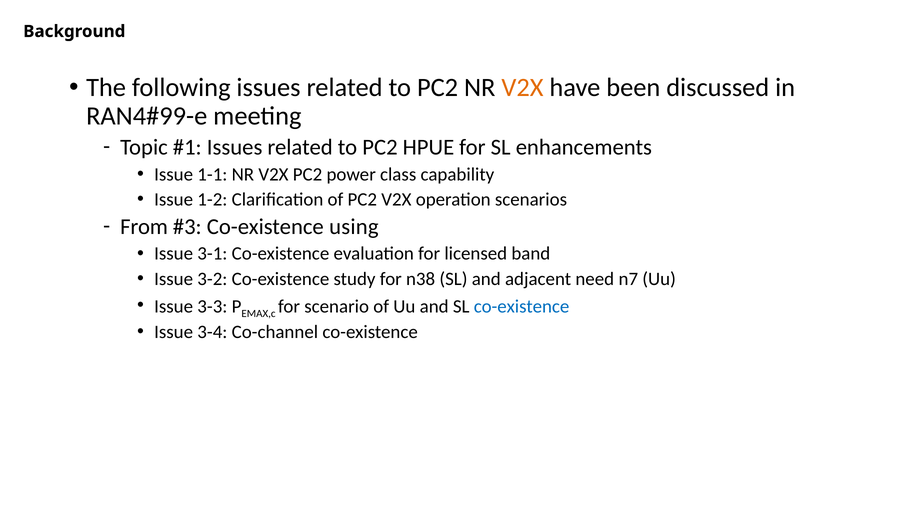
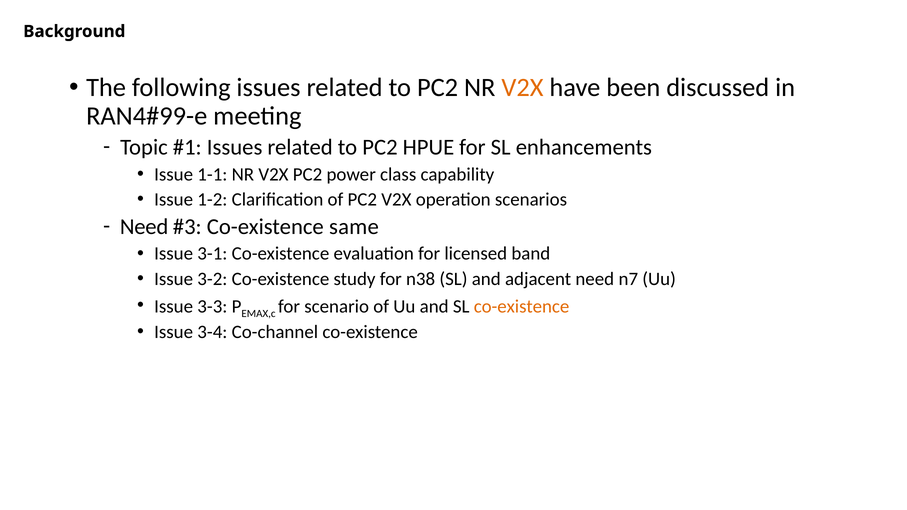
From: From -> Need (144, 227)
using: using -> same (354, 227)
co-existence colour: blue -> orange (522, 306)
